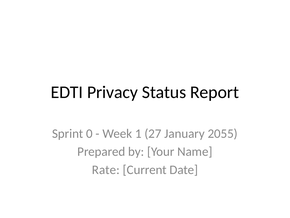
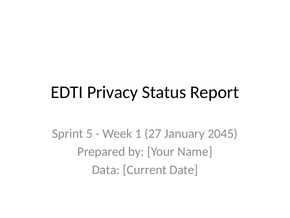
0: 0 -> 5 (89, 133)
2055: 2055 -> 2045 (223, 133)
Rate: Rate -> Data (106, 169)
